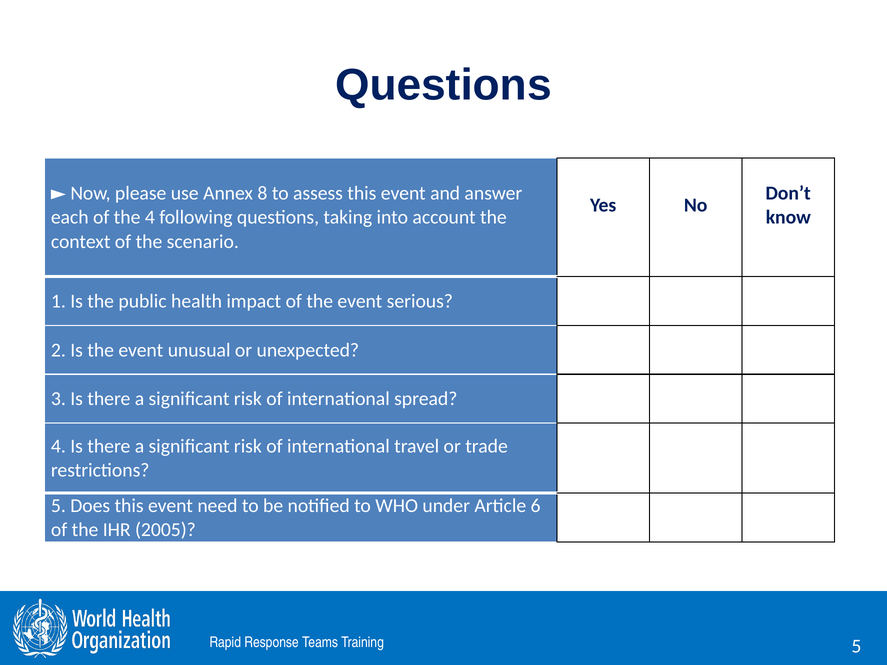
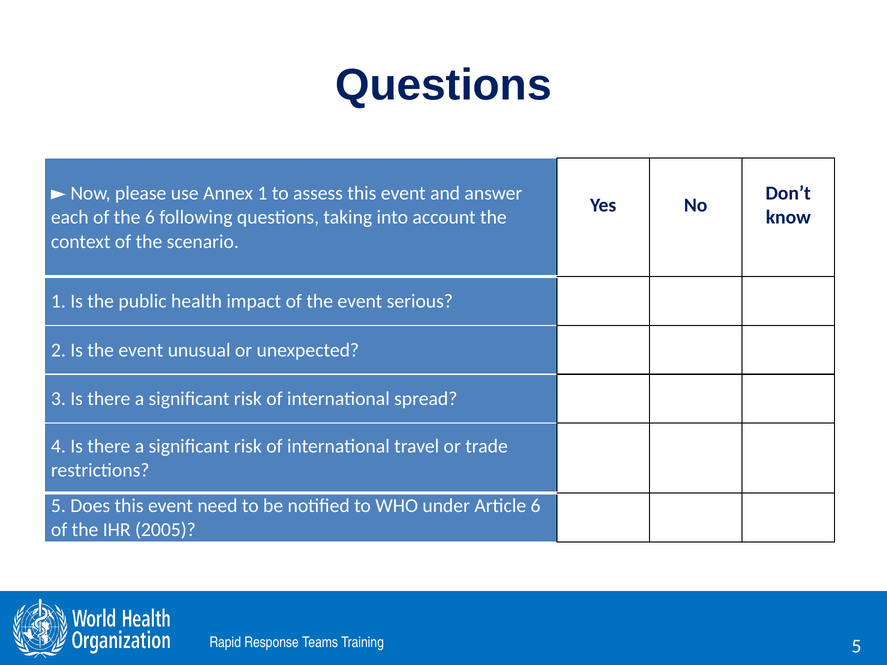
Annex 8: 8 -> 1 (262, 193)
the 4: 4 -> 6 (150, 218)
